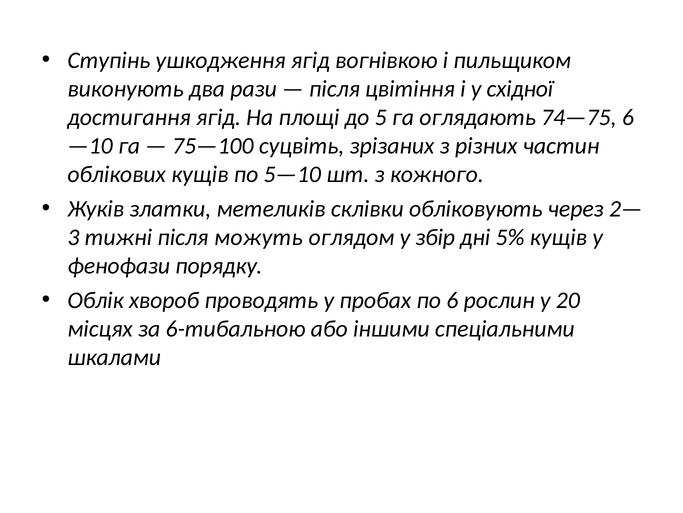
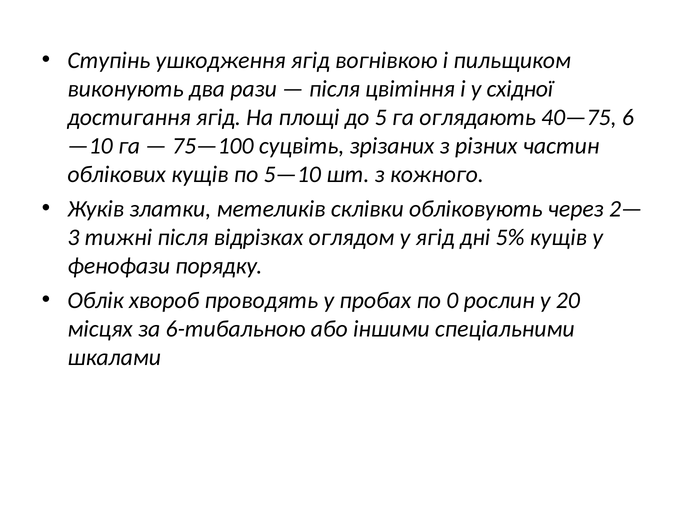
74—75: 74—75 -> 40—75 (579, 117)
можуть: можуть -> відрізках (259, 237)
у збір: збір -> ягід (435, 237)
по 6: 6 -> 0 (452, 300)
